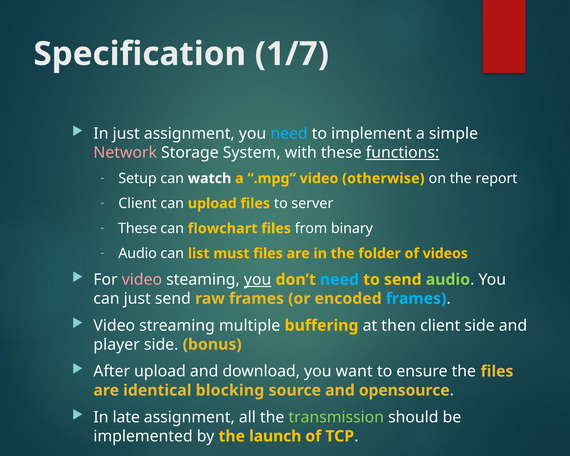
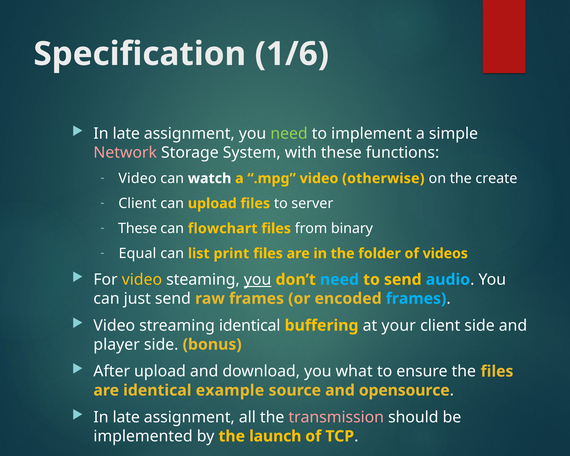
1/7: 1/7 -> 1/6 (292, 54)
just: just -> late (126, 134)
need colour: light blue -> light green (289, 134)
functions underline: present -> none (403, 153)
Setup: Setup -> Video (137, 178)
report: report -> create (496, 178)
Audio: Audio -> Equal (137, 254)
must: must -> print (231, 254)
video colour: pink -> yellow (142, 280)
audio colour: light green -> light blue (448, 280)
streaming multiple: multiple -> identical (250, 325)
then: then -> your (399, 325)
want: want -> what (354, 371)
blocking: blocking -> example (230, 390)
transmission colour: light green -> pink (336, 417)
